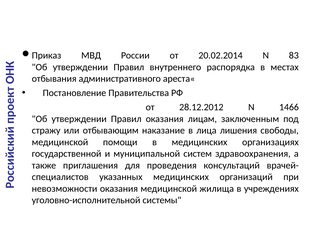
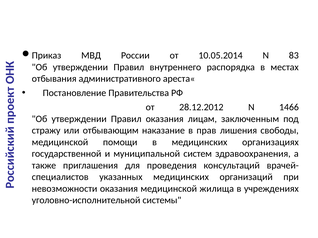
20.02.2014: 20.02.2014 -> 10.05.2014 (221, 56)
лица: лица -> прав (206, 131)
